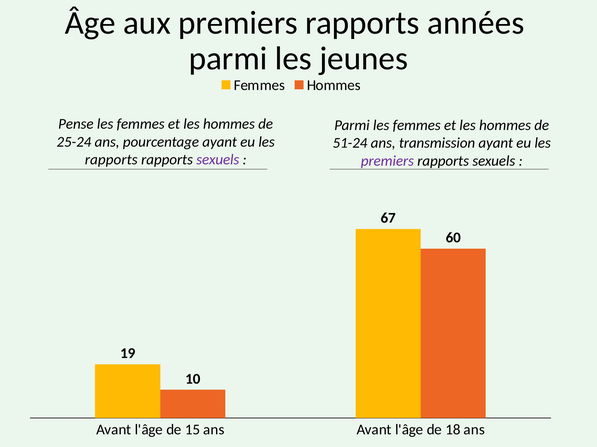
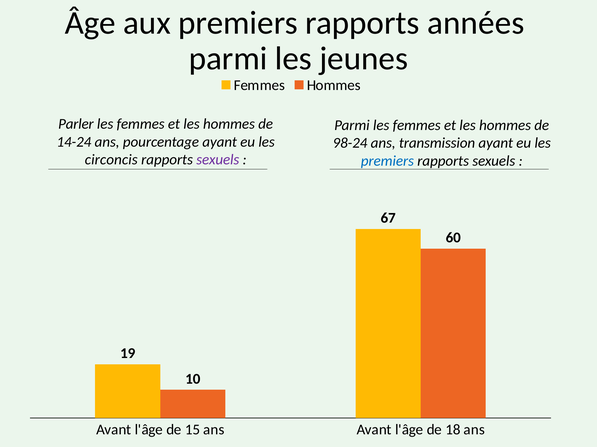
Pense: Pense -> Parler (76, 124)
25-24: 25-24 -> 14-24 (74, 142)
51-24: 51-24 -> 98-24 (350, 143)
rapports: rapports -> circoncis (111, 160)
premiers colour: purple -> blue (387, 161)
